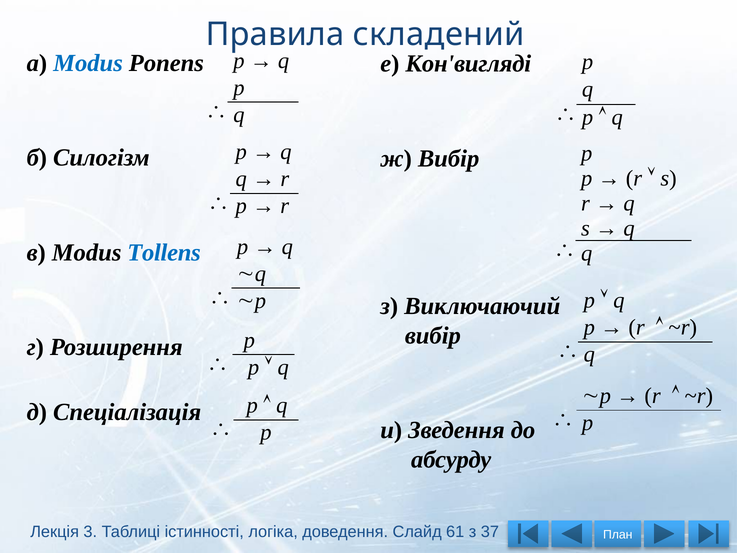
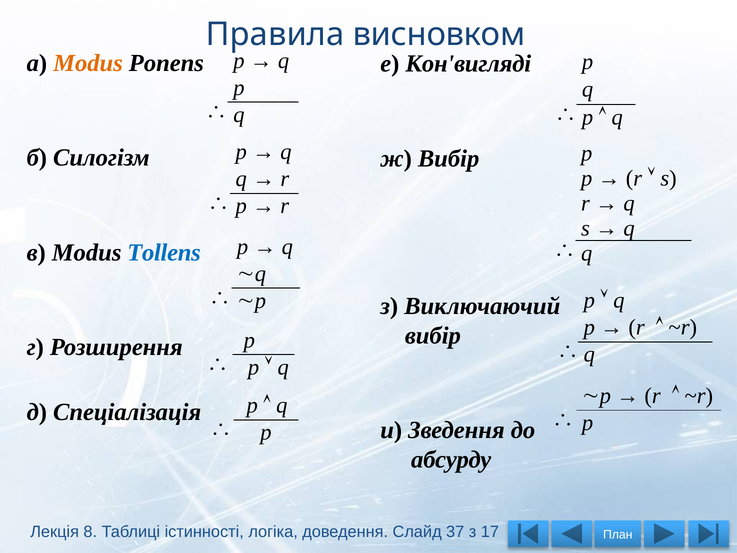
складений: складений -> висновком (439, 34)
Modus colour: blue -> orange (88, 63)
3: 3 -> 8 (90, 532)
61: 61 -> 37 (455, 532)
37: 37 -> 17 (490, 532)
